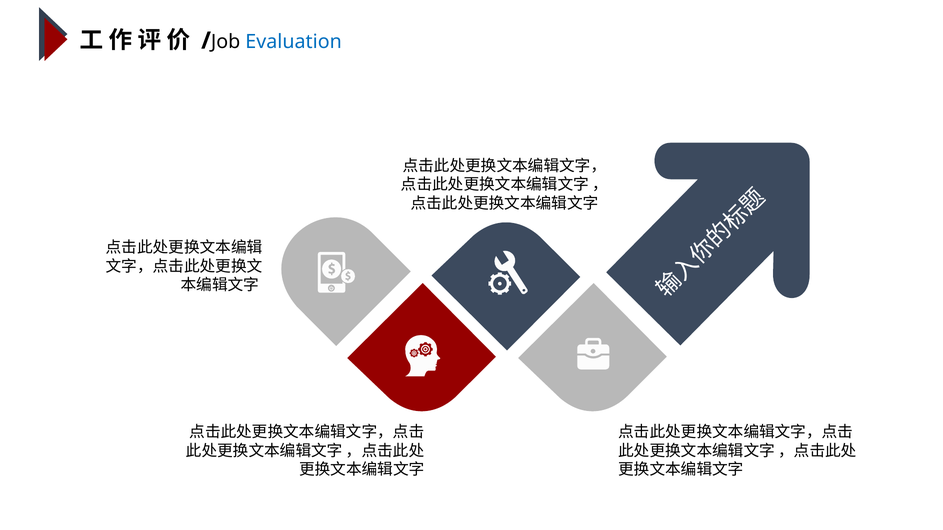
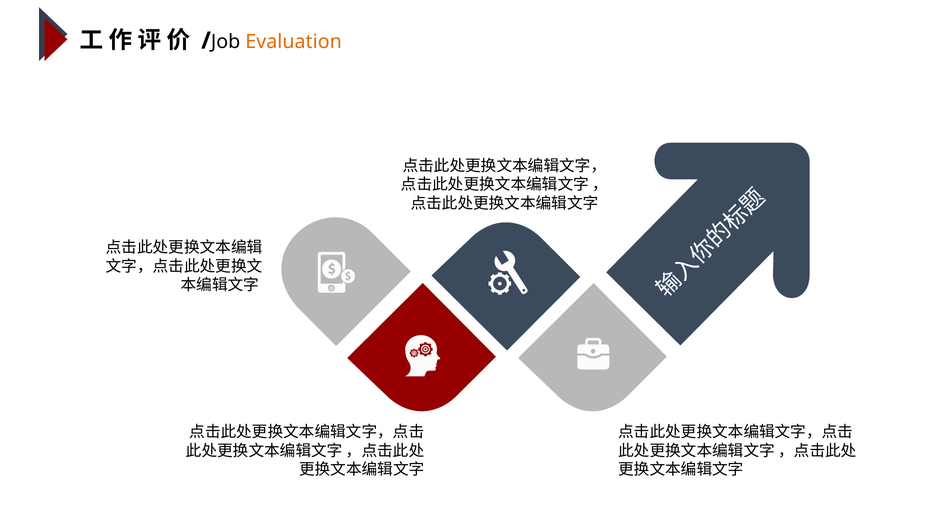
Evaluation colour: blue -> orange (294, 42)
